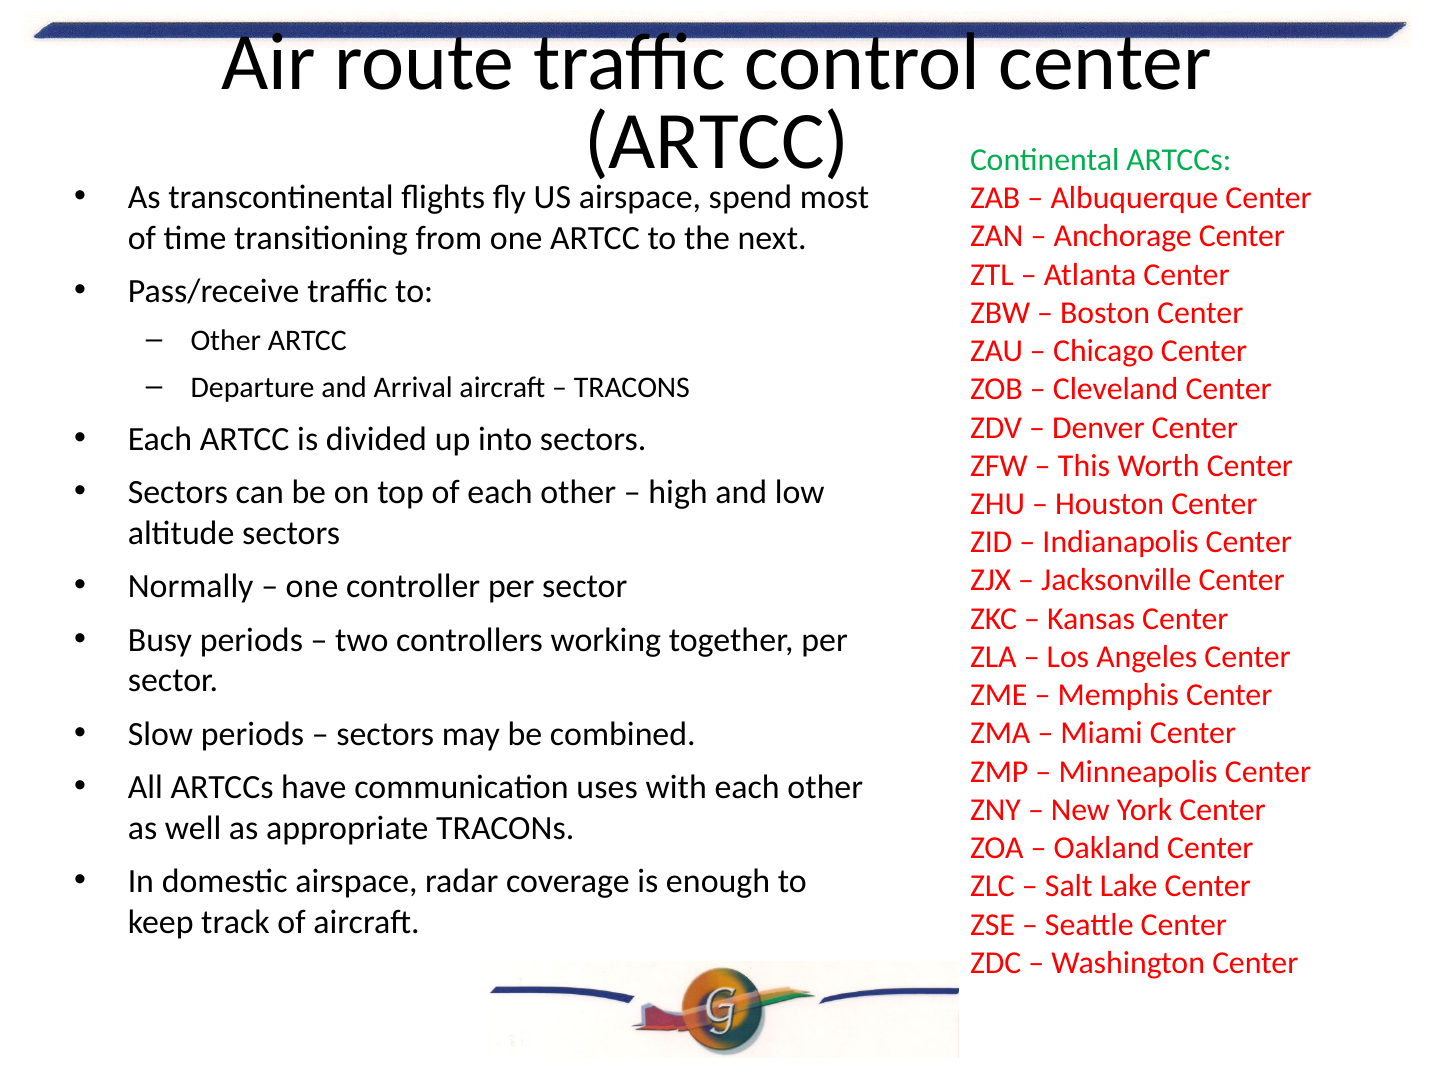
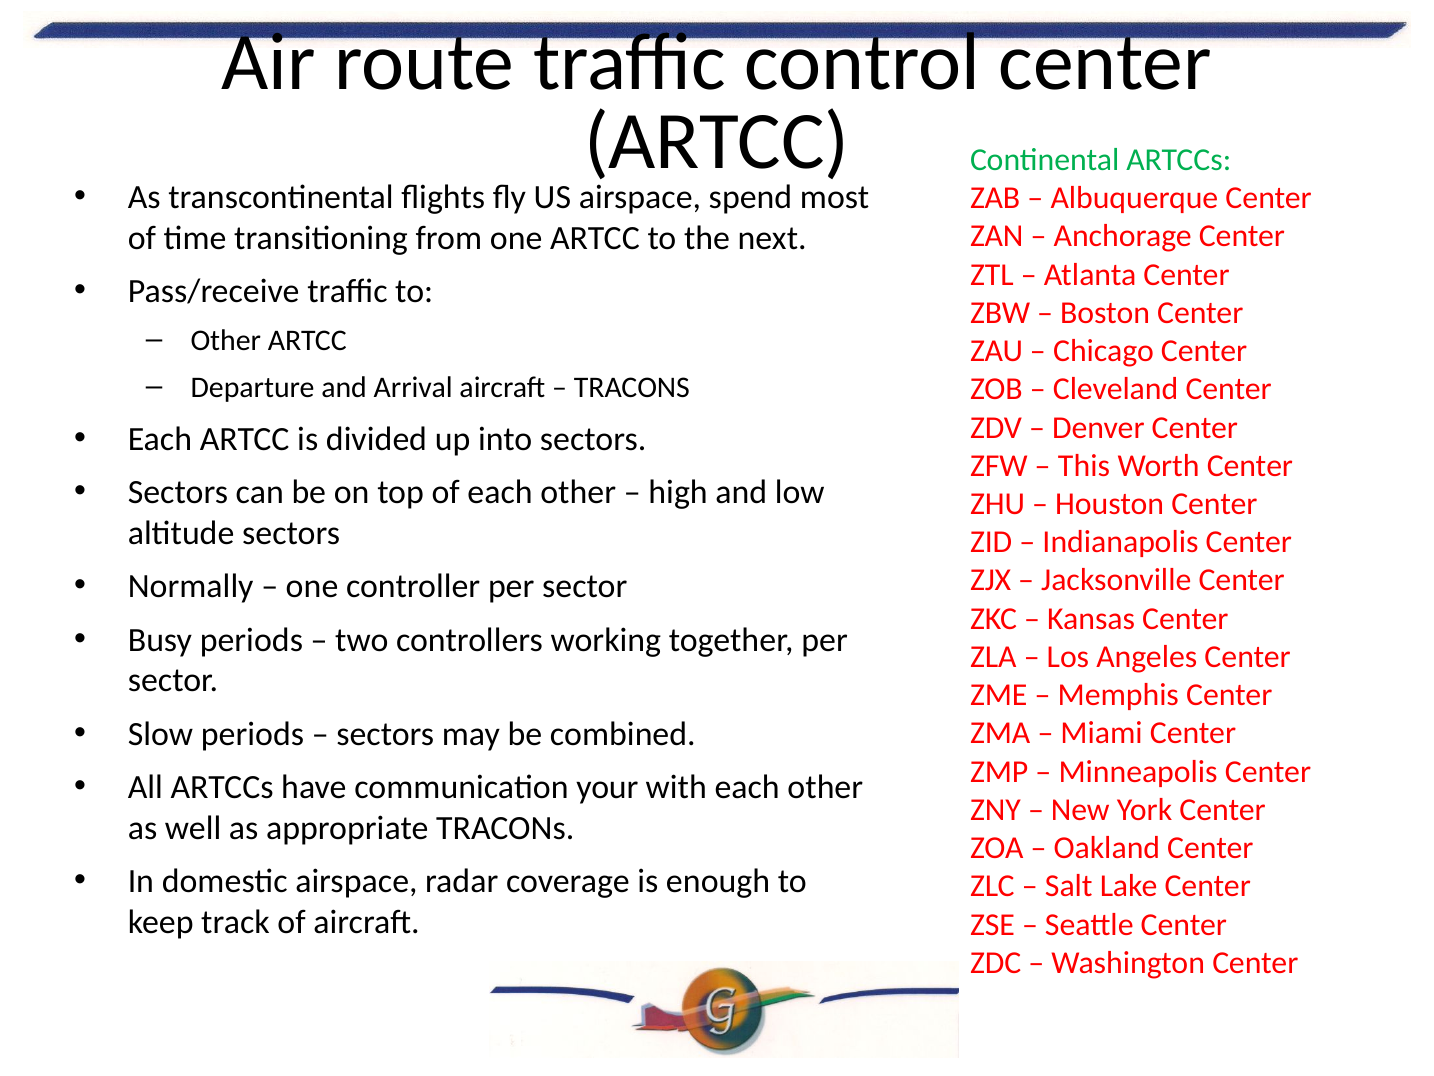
uses: uses -> your (607, 787)
